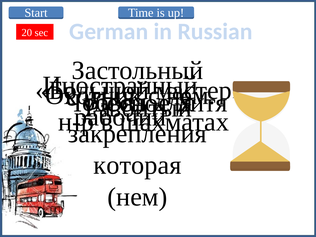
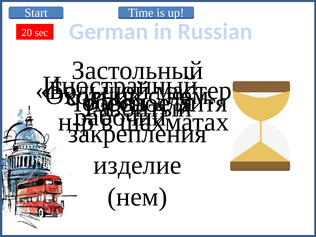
которая: которая -> изделие (137, 165)
